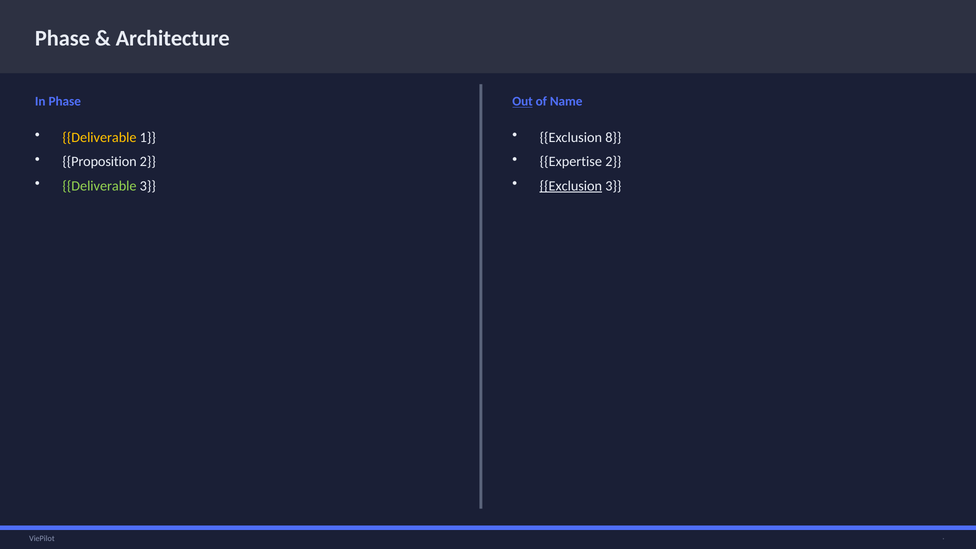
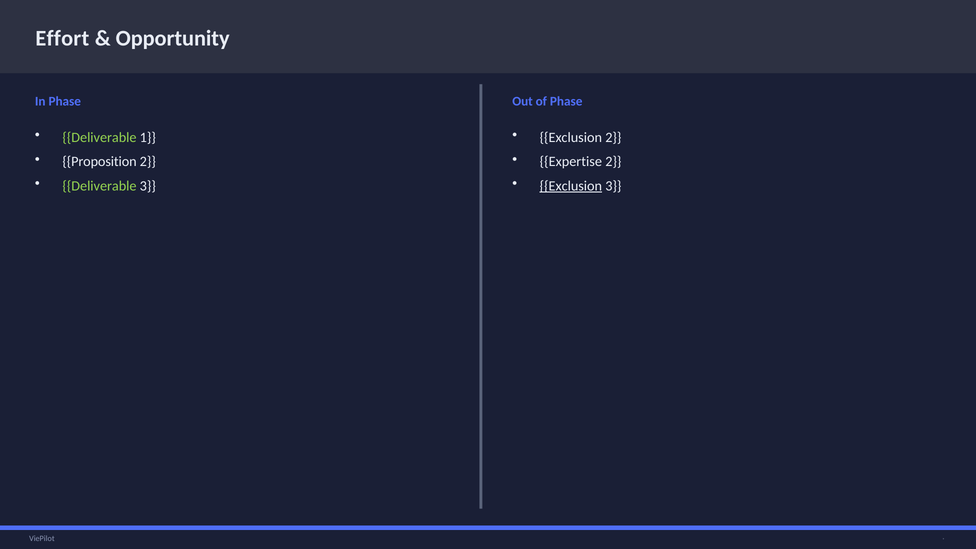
Phase: Phase -> Effort (62, 38)
Architecture: Architecture -> Opportunity (173, 38)
Out underline: present -> none (522, 102)
of Name: Name -> Phase (566, 102)
Deliverable colour: yellow -> light green (99, 138)
Exclusion 8: 8 -> 2 (613, 138)
